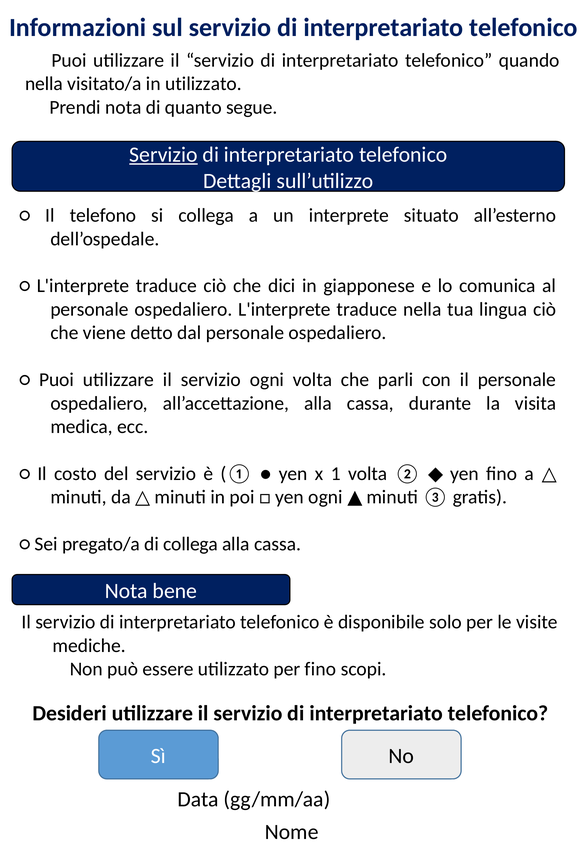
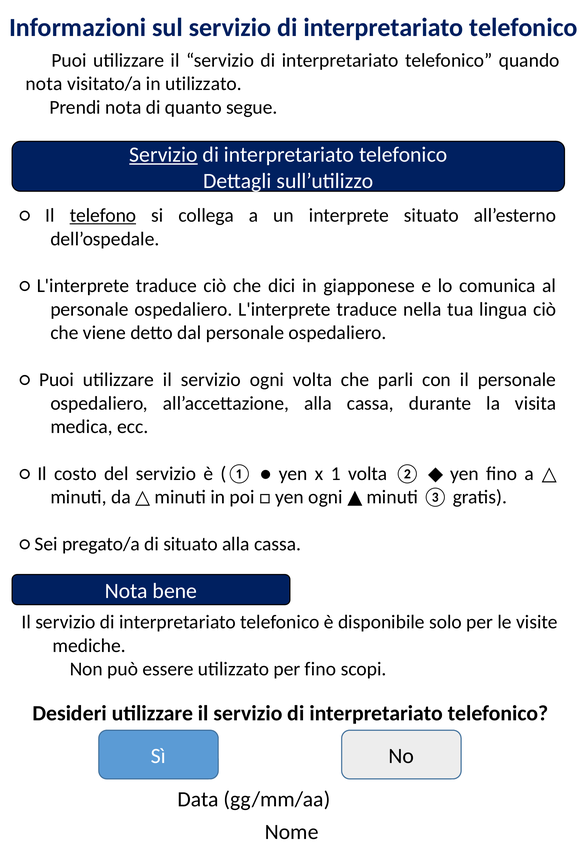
nella: nella -> nota (44, 84)
telefono underline: none -> present (103, 215)
di collega: collega -> situato (191, 544)
